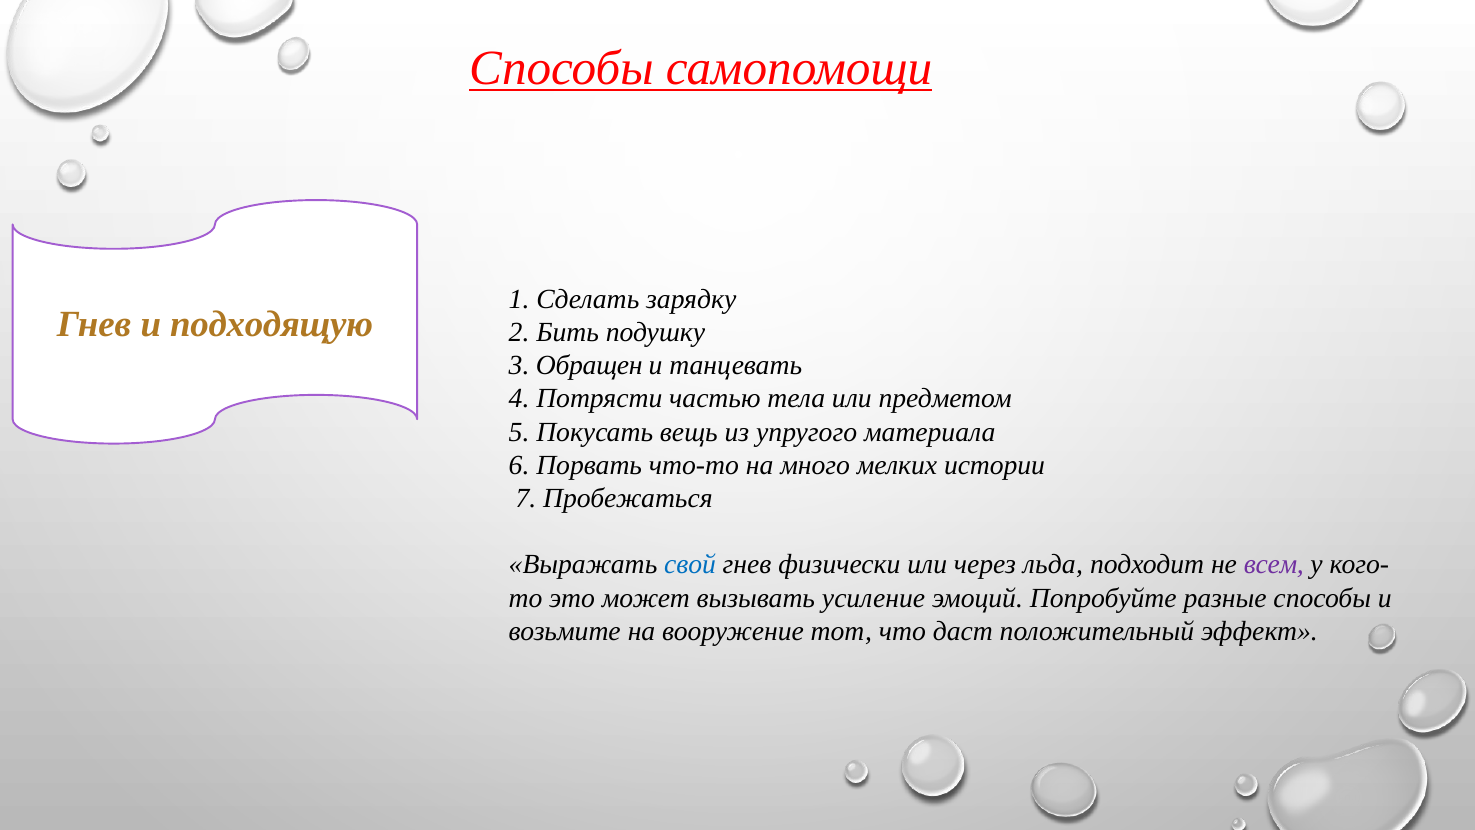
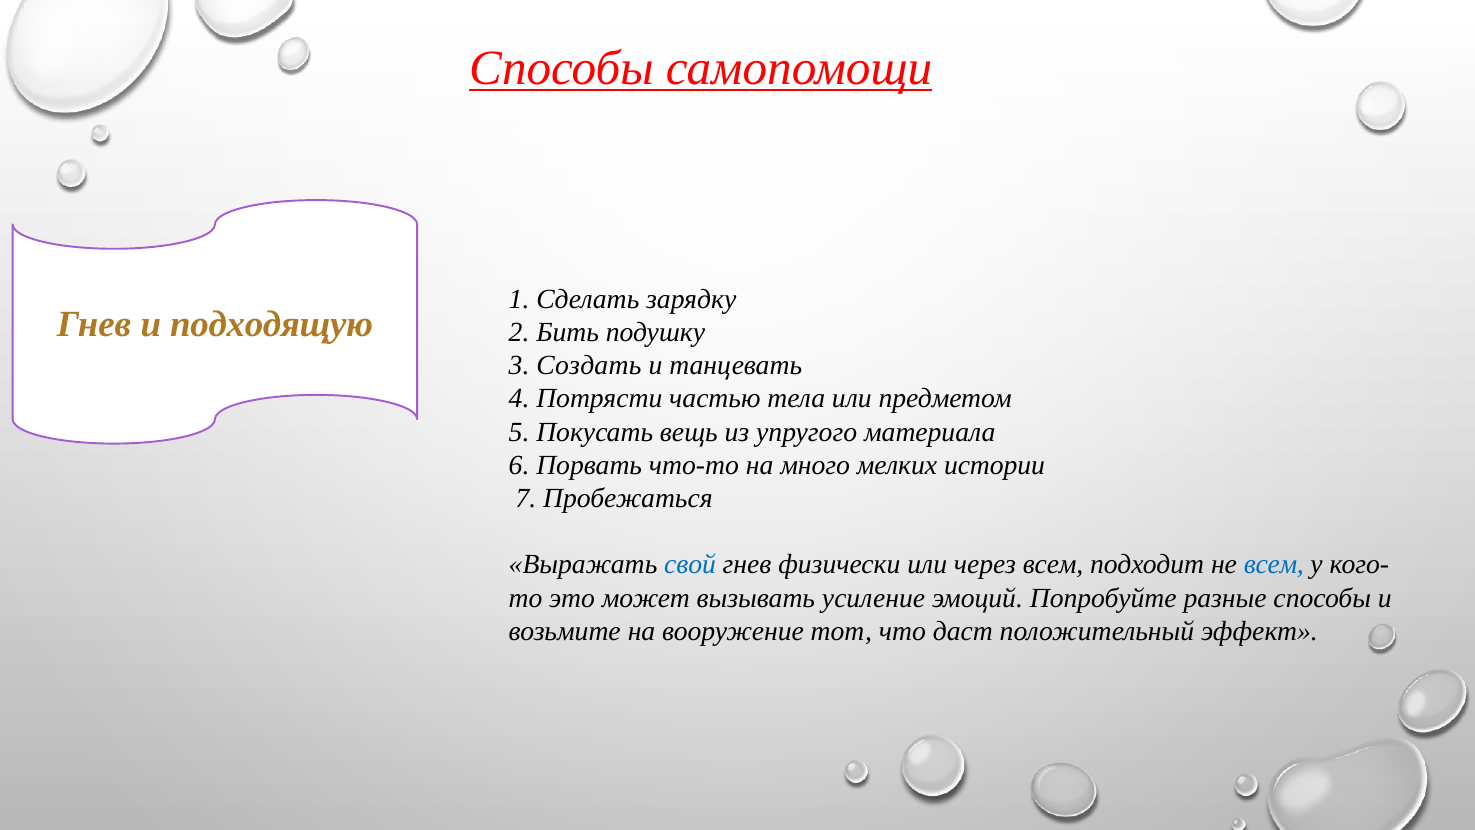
Обращен: Обращен -> Создать (589, 366)
через льда: льда -> всем (1053, 565)
всем colour: purple -> blue (1274, 565)
